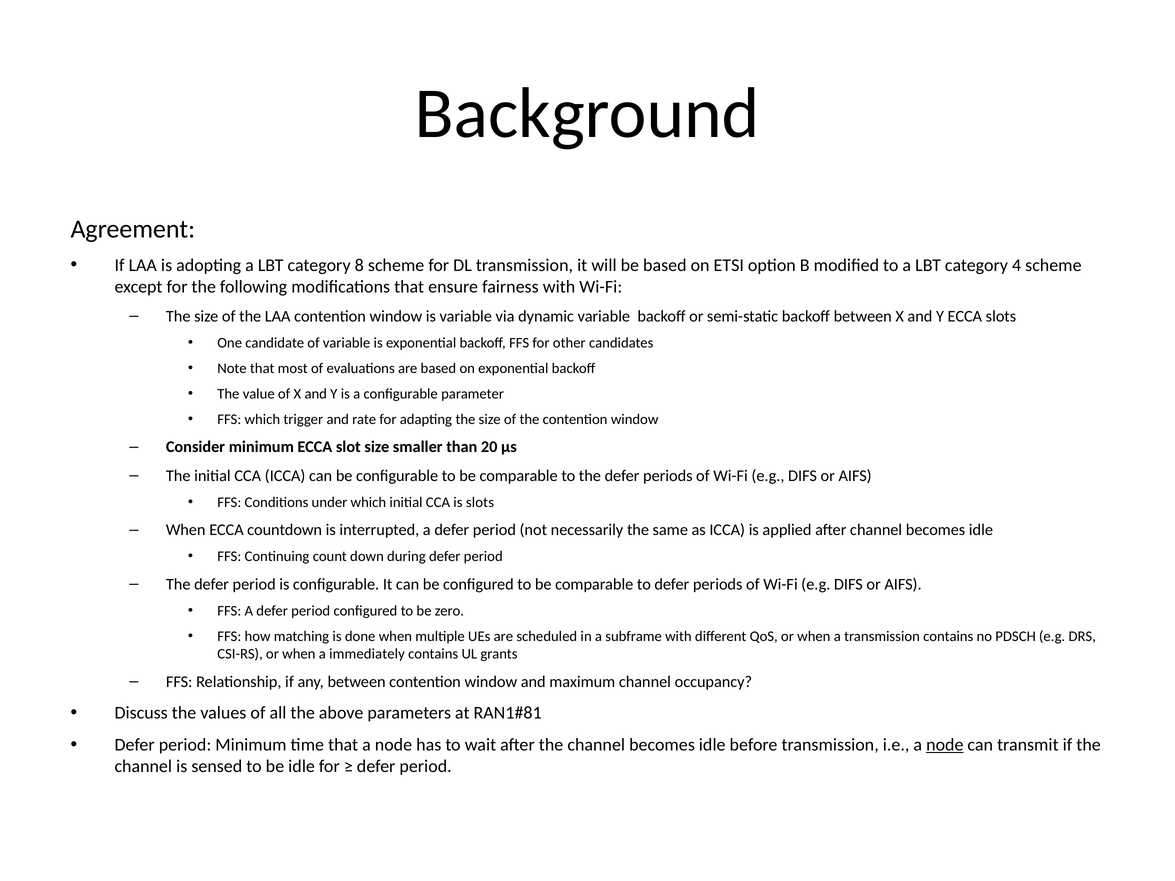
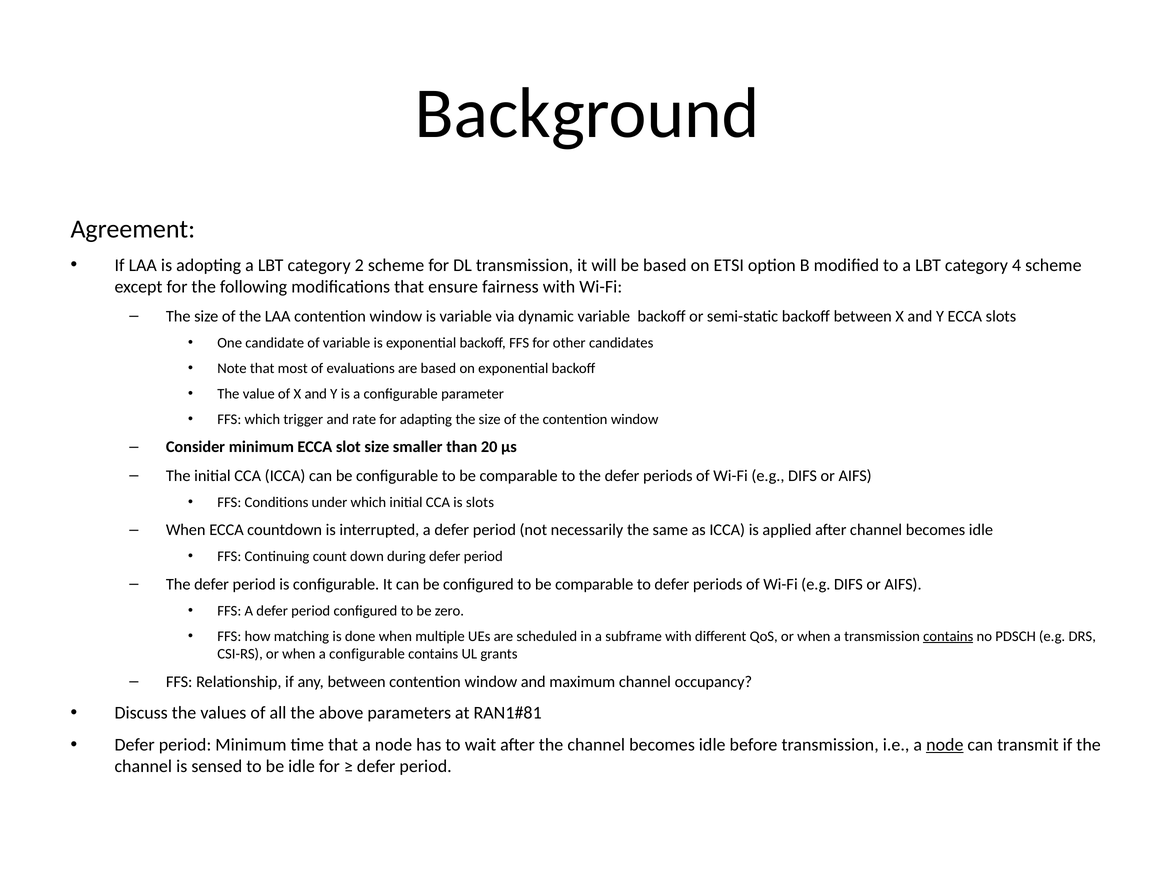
8: 8 -> 2 (359, 265)
contains underline: none -> present (948, 636)
when a immediately: immediately -> configurable (367, 654)
